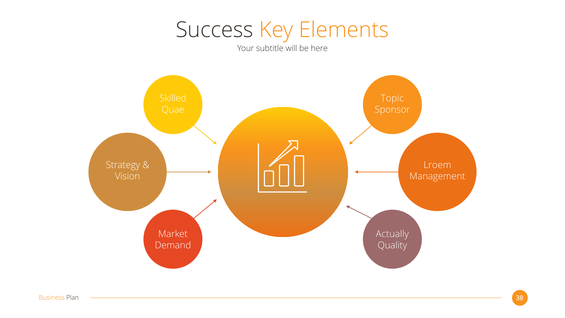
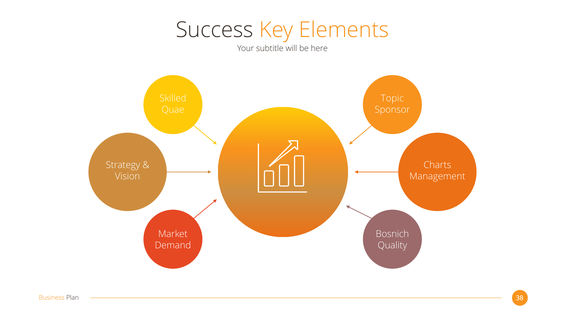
Lroem: Lroem -> Charts (437, 165)
Actually: Actually -> Bosnich (392, 234)
